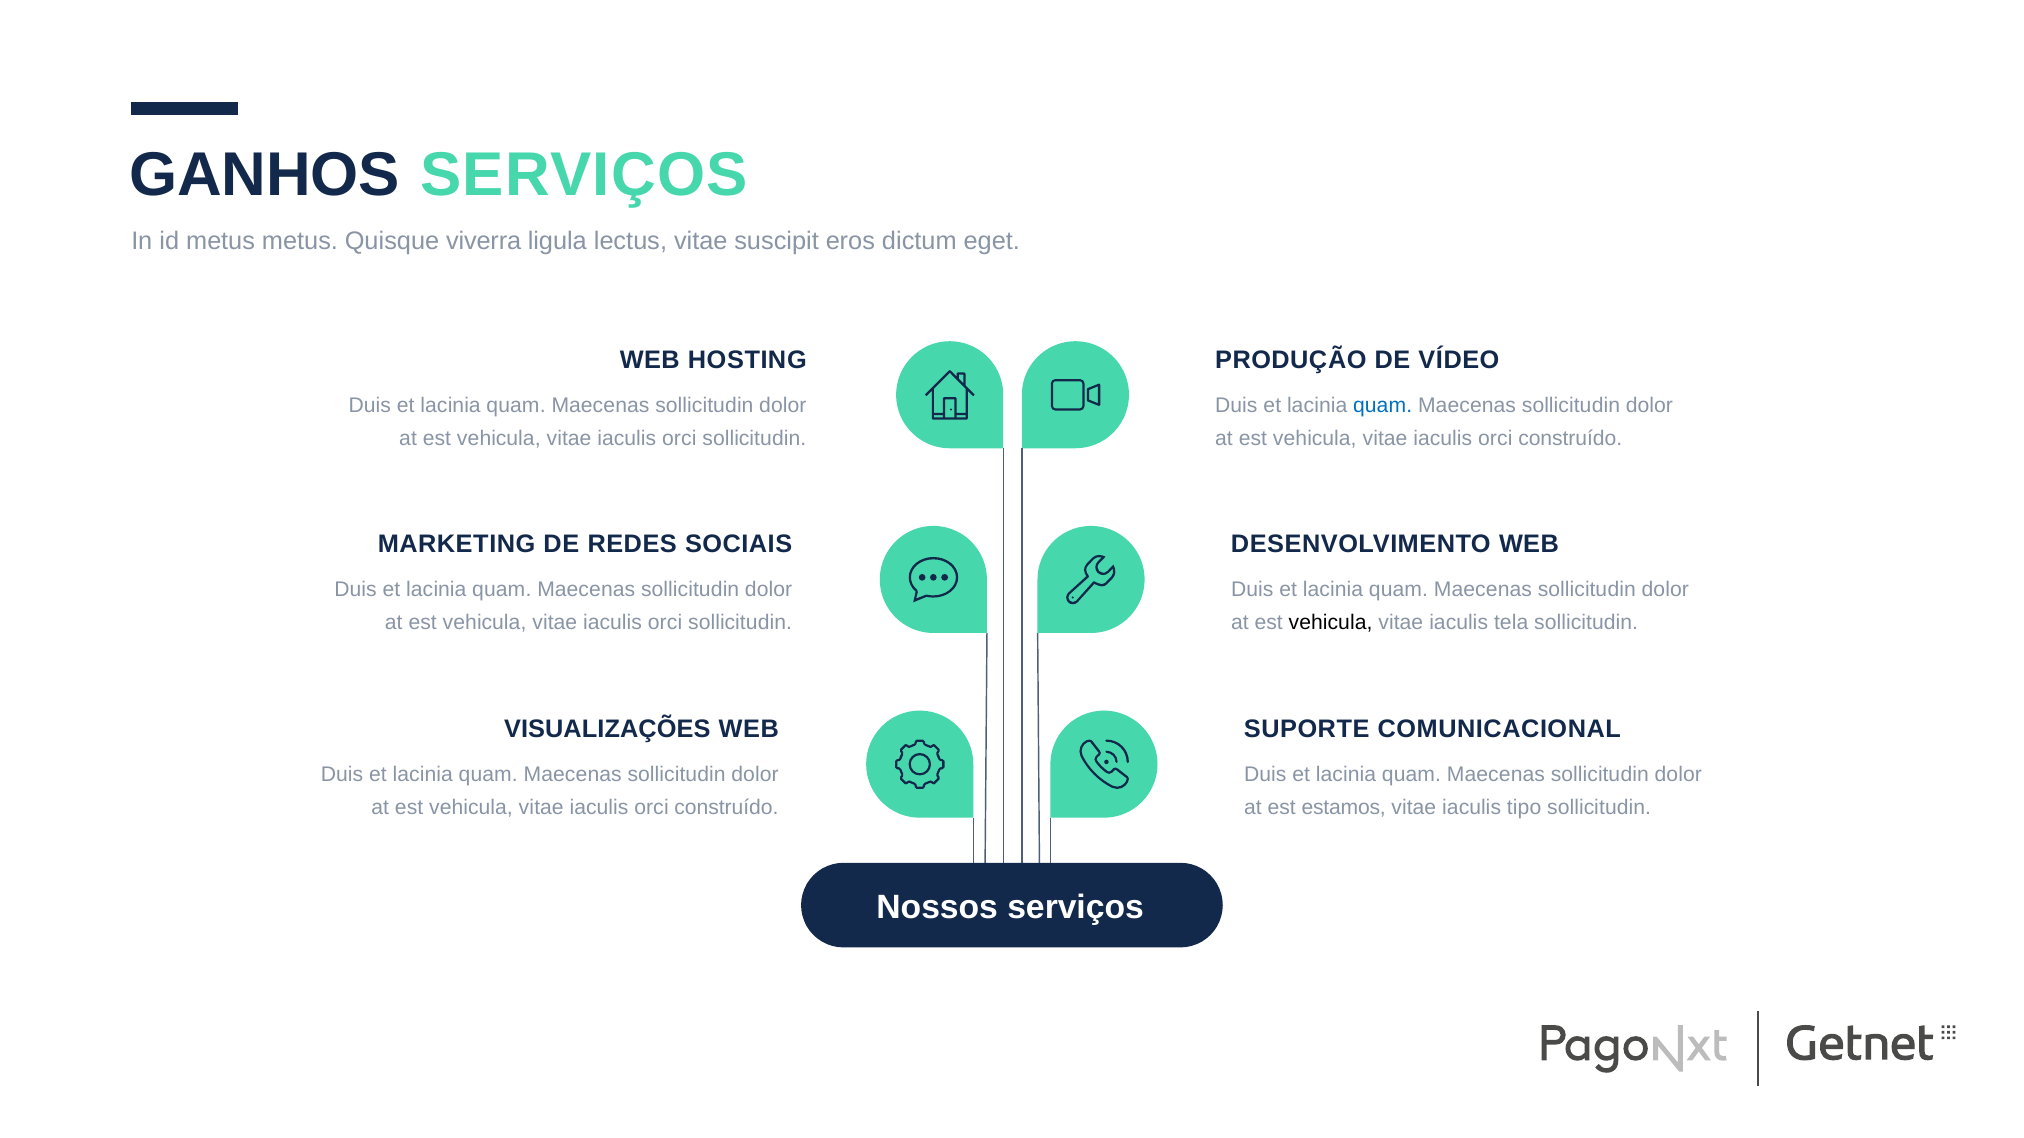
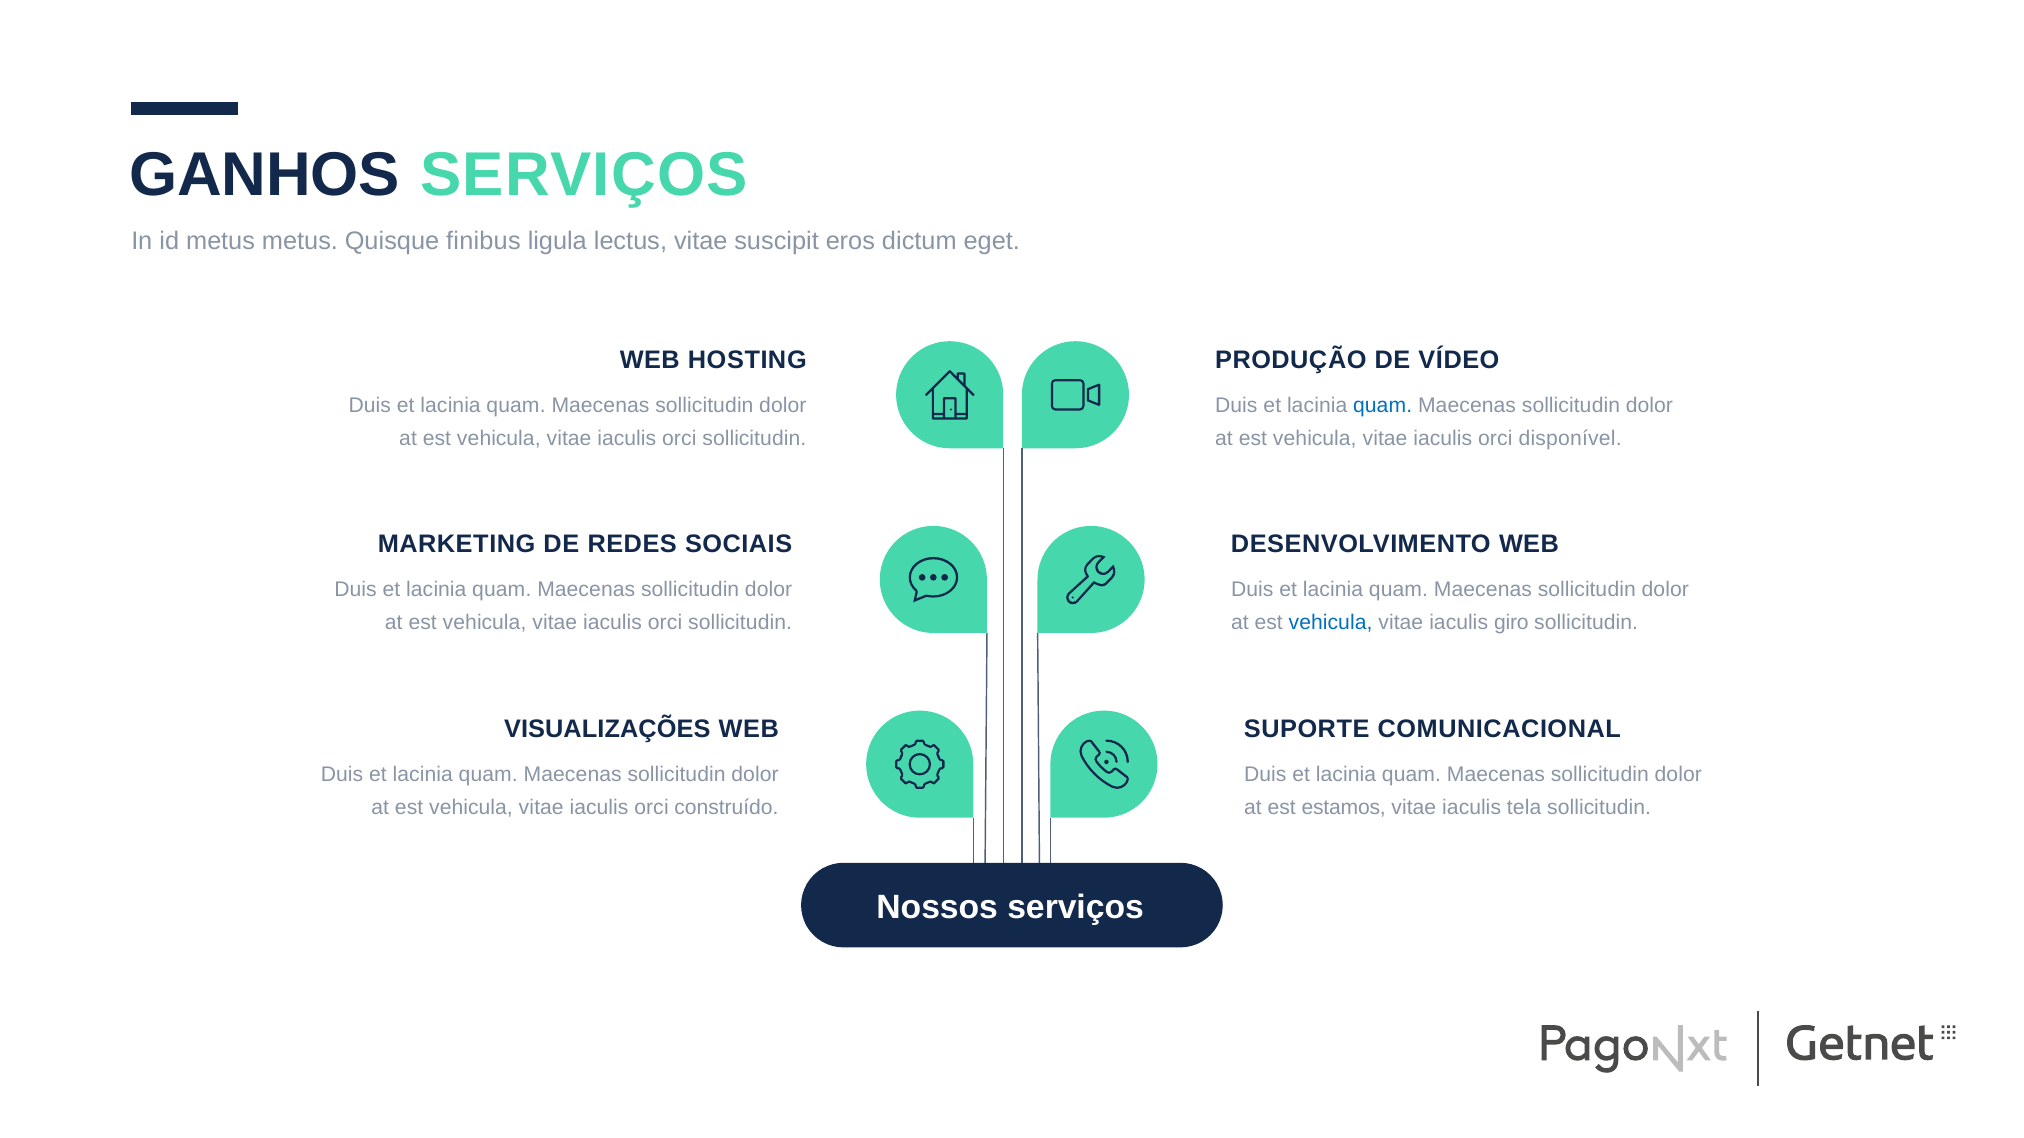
viverra: viverra -> finibus (483, 241)
construído: construído -> disponível (1570, 438)
vehicula colour: black -> blue (1331, 623)
tela: tela -> giro (1511, 623)
tipo: tipo -> tela (1524, 808)
